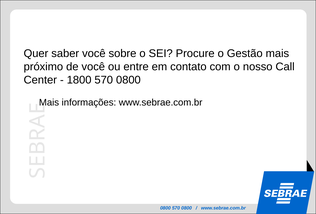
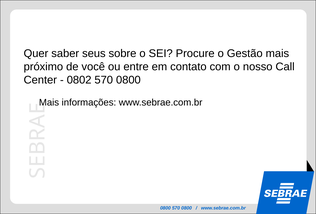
saber você: você -> seus (94, 53)
1800: 1800 -> 0802 (79, 80)
